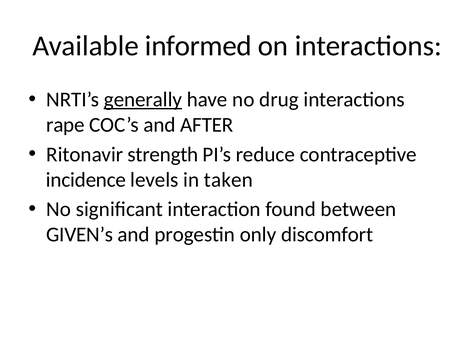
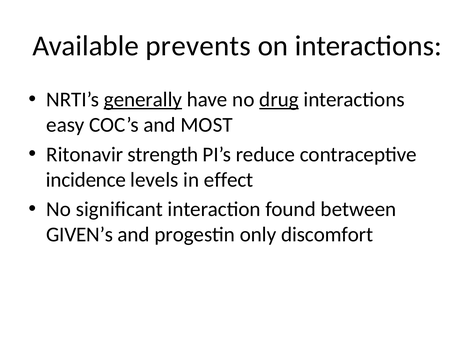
informed: informed -> prevents (198, 46)
drug underline: none -> present (279, 100)
rape: rape -> easy (65, 125)
AFTER: AFTER -> MOST (207, 125)
taken: taken -> effect (229, 180)
